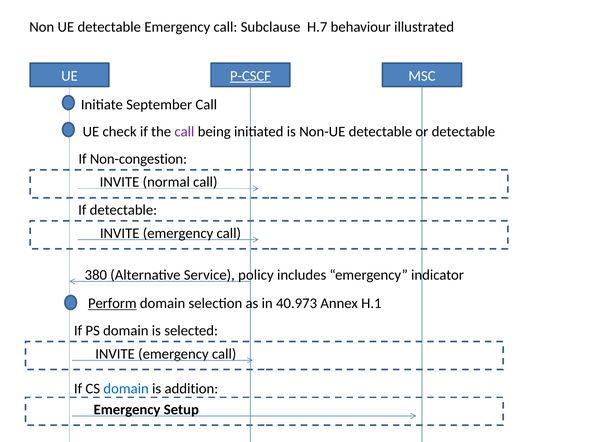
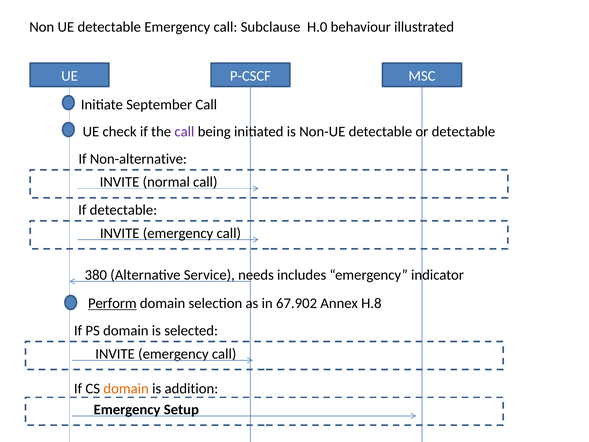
H.7: H.7 -> H.0 (317, 27)
P-CSCF underline: present -> none (250, 76)
Non-congestion: Non-congestion -> Non-alternative (138, 159)
policy: policy -> needs (256, 275)
40.973: 40.973 -> 67.902 (297, 303)
H.1: H.1 -> H.8 (371, 303)
domain colour: blue -> orange (126, 389)
